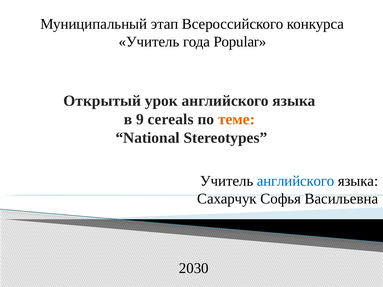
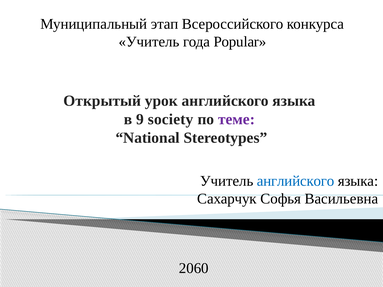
cereals: cereals -> society (171, 119)
теме colour: orange -> purple (236, 119)
2030: 2030 -> 2060 (194, 268)
